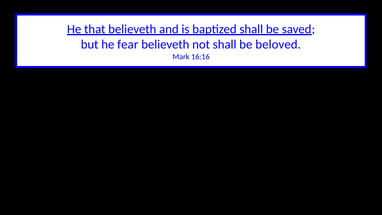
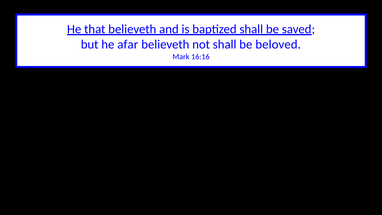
fear: fear -> afar (128, 45)
